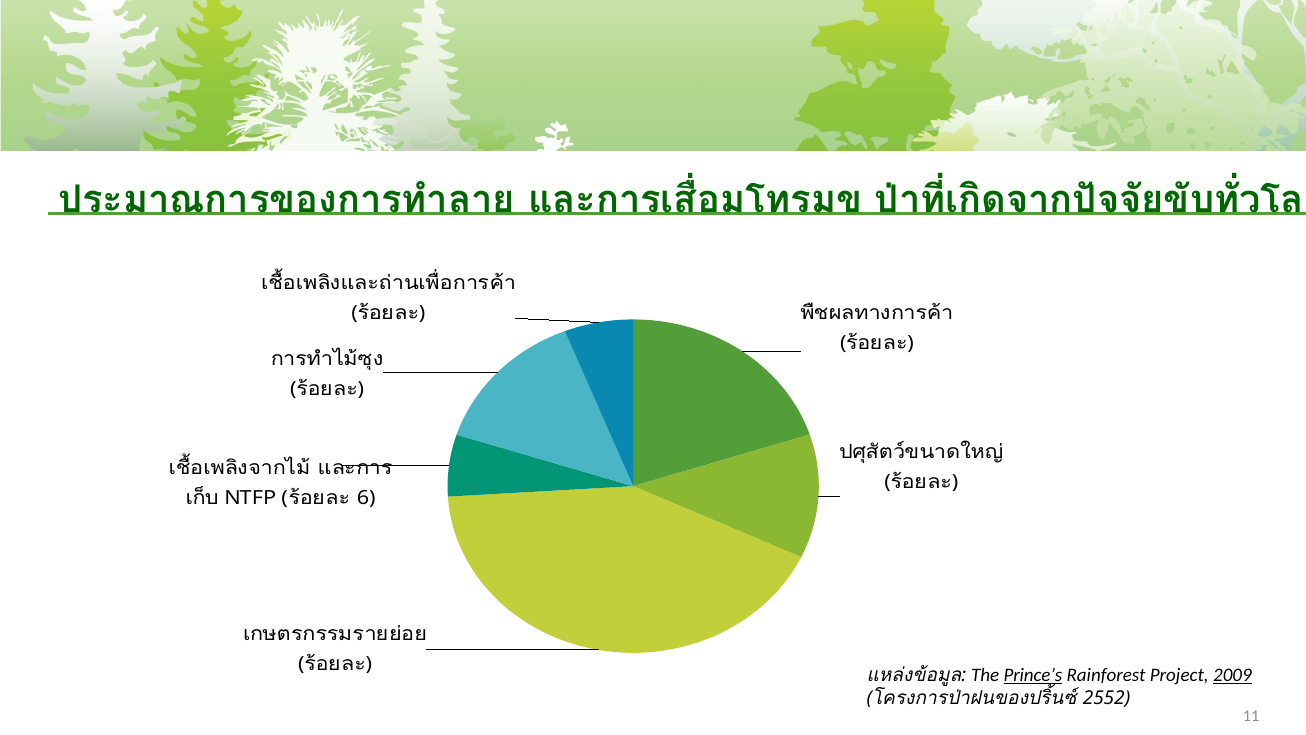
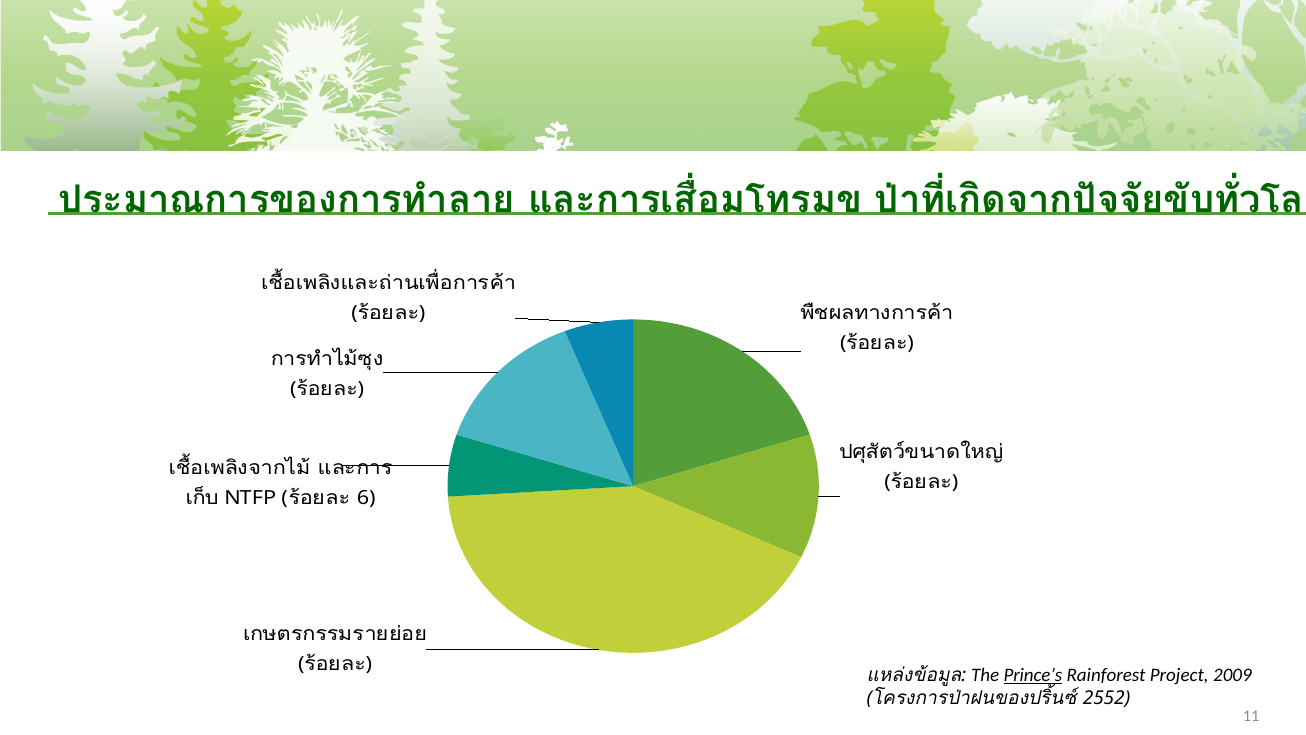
2009 underline: present -> none (1232, 675)
